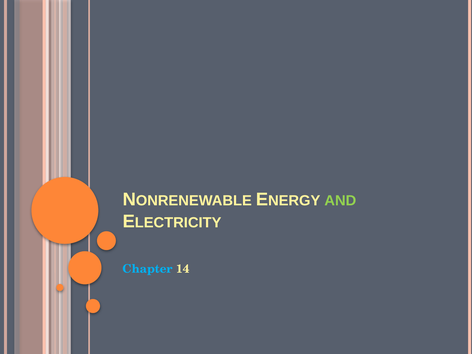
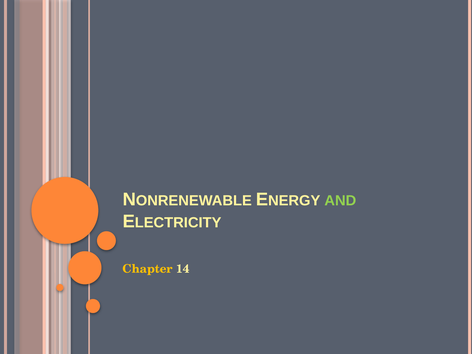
Chapter colour: light blue -> yellow (148, 269)
